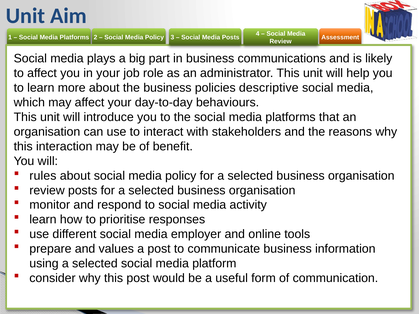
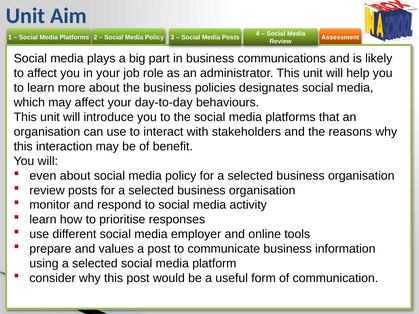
descriptive: descriptive -> designates (269, 88)
rules: rules -> even (43, 176)
